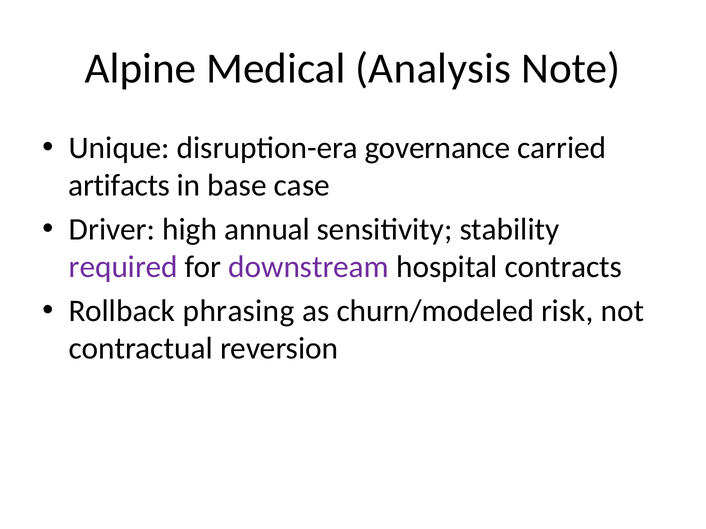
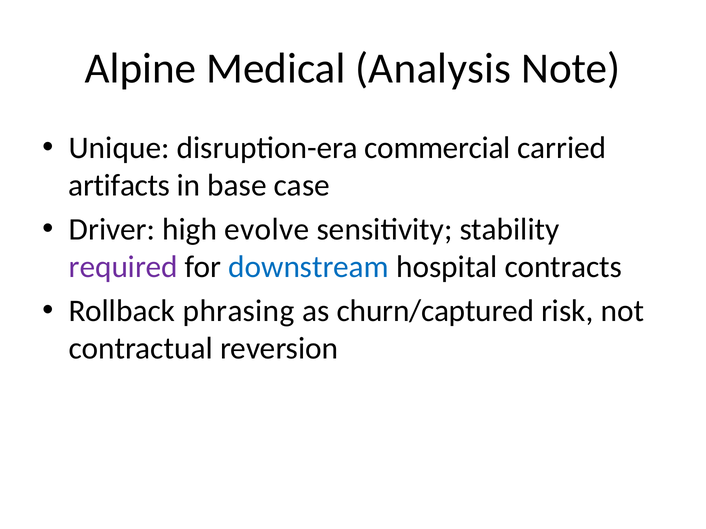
governance: governance -> commercial (437, 148)
annual: annual -> evolve (267, 230)
downstream colour: purple -> blue (309, 267)
churn/modeled: churn/modeled -> churn/captured (436, 311)
